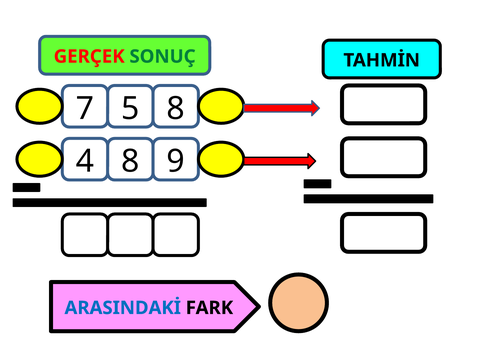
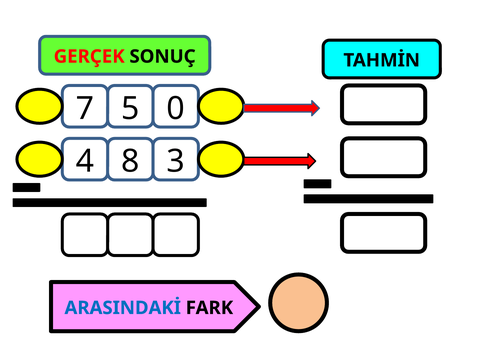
SONUÇ colour: green -> black (163, 57)
5 8: 8 -> 0 (176, 108)
9: 9 -> 3 (176, 161)
